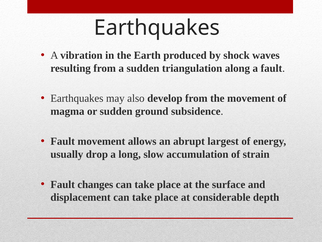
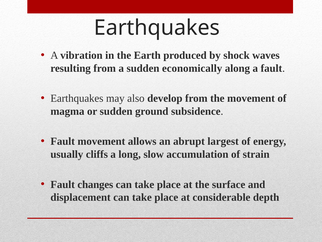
triangulation: triangulation -> economically (192, 68)
drop: drop -> cliffs (97, 154)
